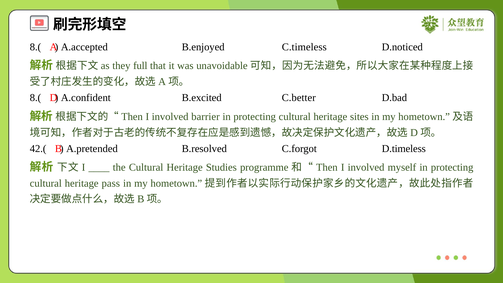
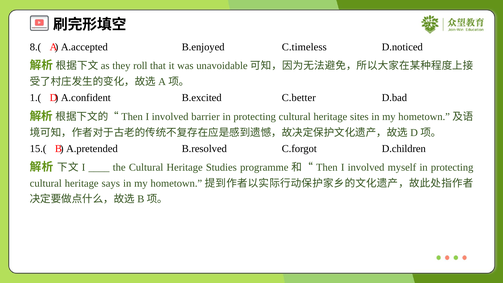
full: full -> roll (140, 66)
8.(: 8.( -> 1.( (35, 98)
42.(: 42.( -> 15.( (38, 149)
D.timeless: D.timeless -> D.children (404, 149)
pass: pass -> says (111, 183)
